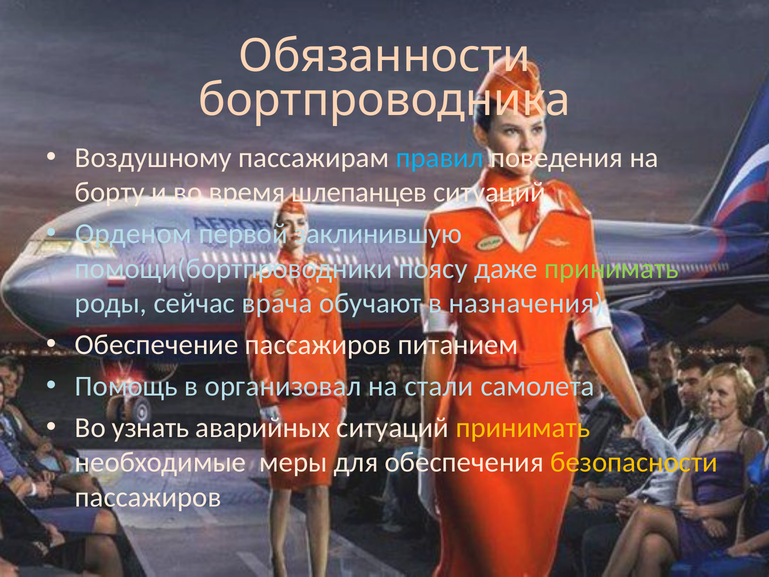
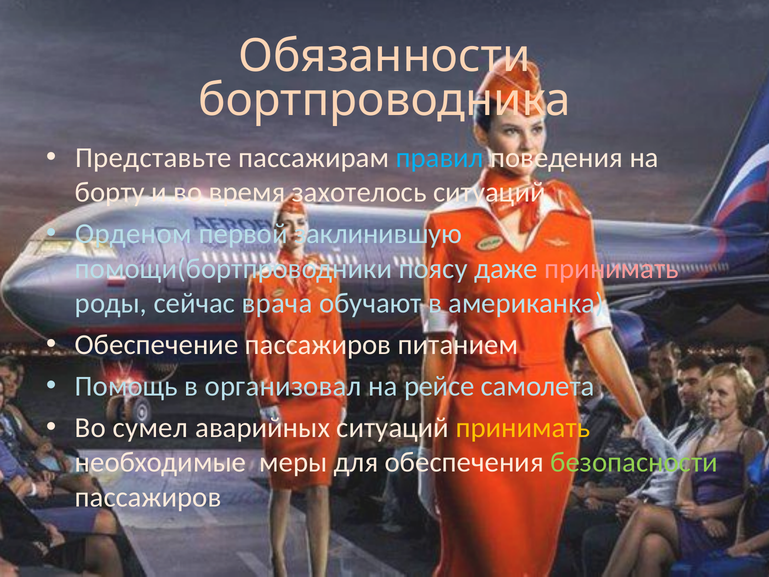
Воздушному: Воздушному -> Представьте (153, 158)
шлепанцев: шлепанцев -> захотелось (359, 192)
принимать colour: light green -> pink (612, 268)
назначения: назначения -> американка (526, 303)
стали: стали -> рейсе (439, 386)
узнать: узнать -> сумел (150, 428)
безопасности colour: yellow -> light green (634, 462)
